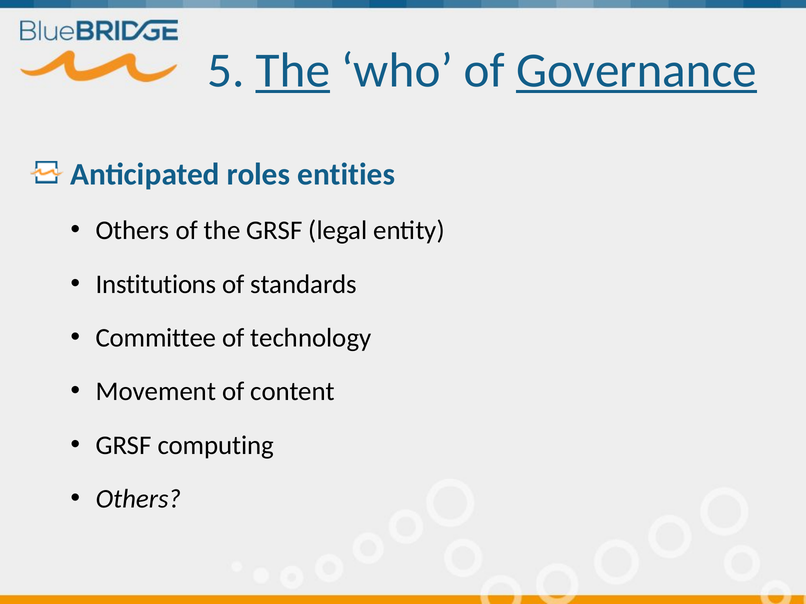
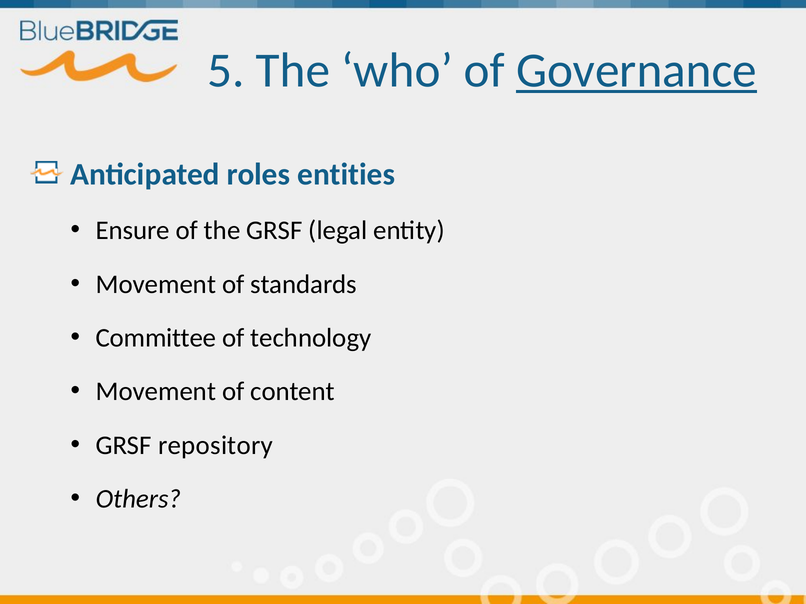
The underline: present -> none (293, 70)
Others: Others -> Ensure (133, 231)
Institutions: Institutions -> Movement (156, 284)
computing: computing -> repository (216, 446)
